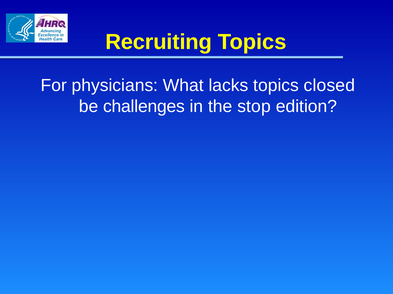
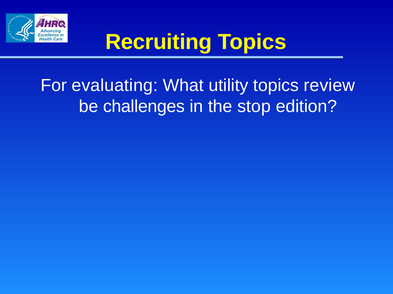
physicians: physicians -> evaluating (115, 86)
lacks: lacks -> utility (228, 86)
closed: closed -> review (329, 86)
